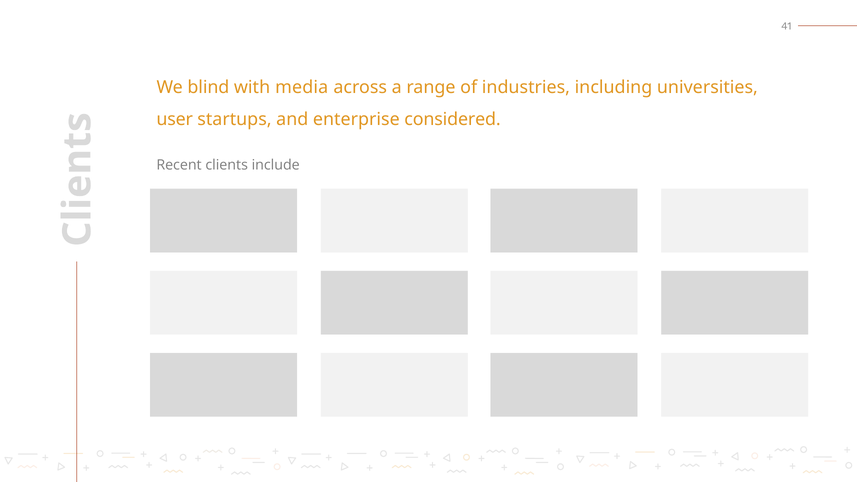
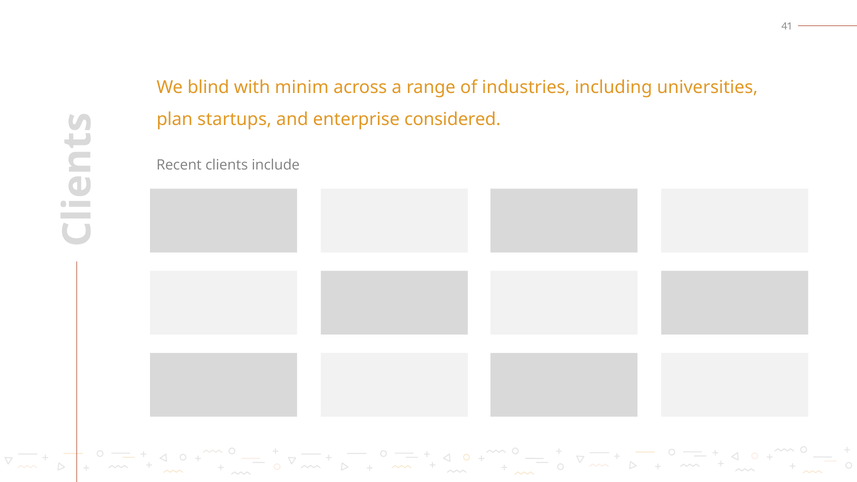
media: media -> minim (302, 87)
user: user -> plan (175, 119)
